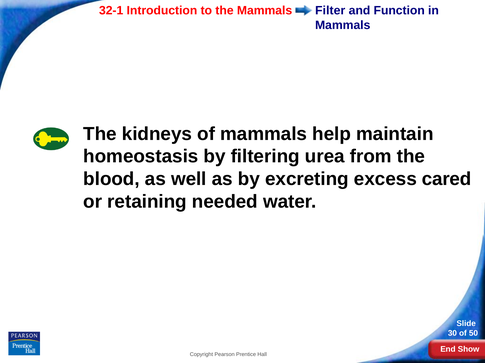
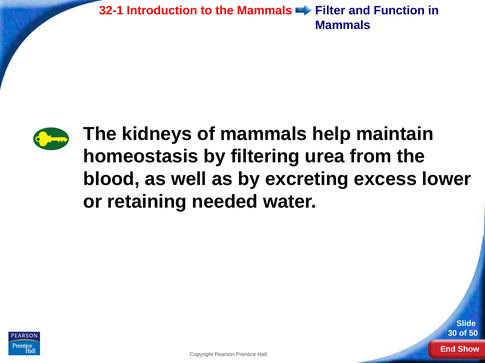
cared: cared -> lower (447, 179)
